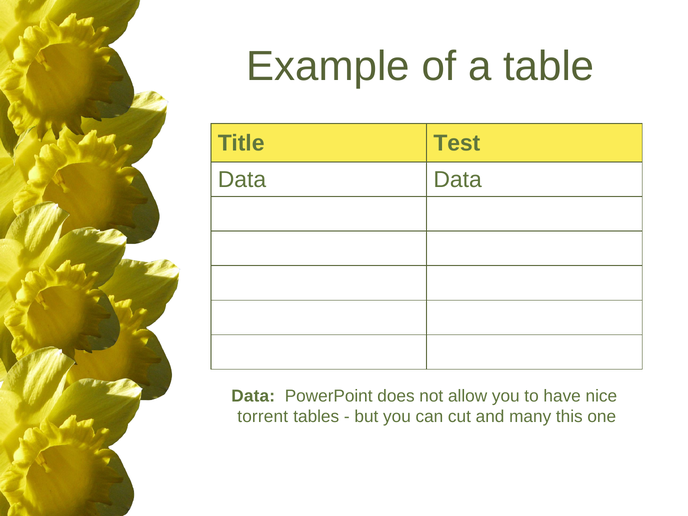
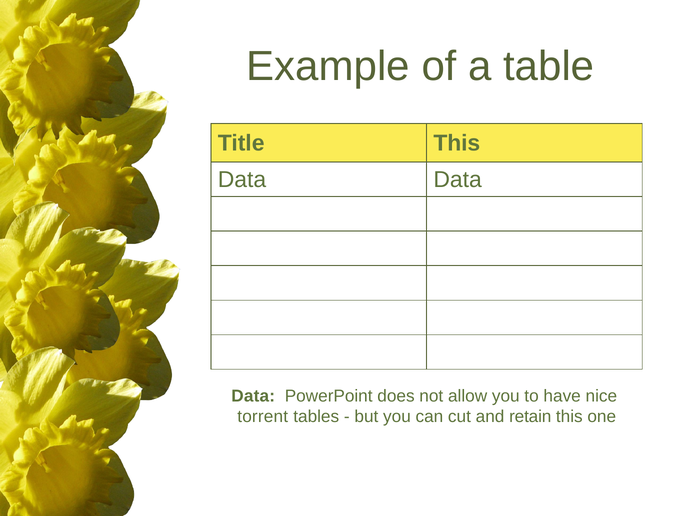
Title Test: Test -> This (457, 143)
many: many -> retain (530, 417)
